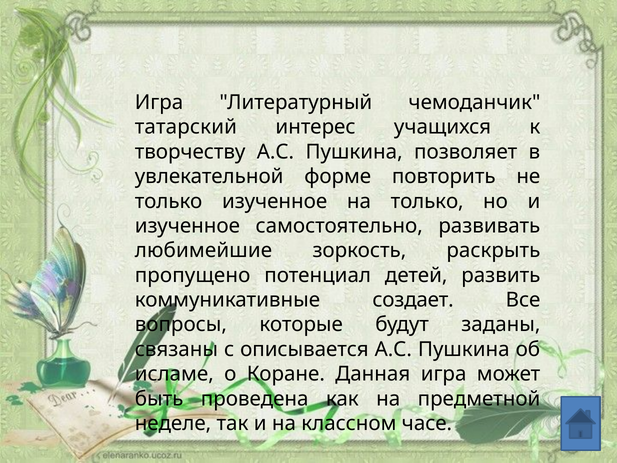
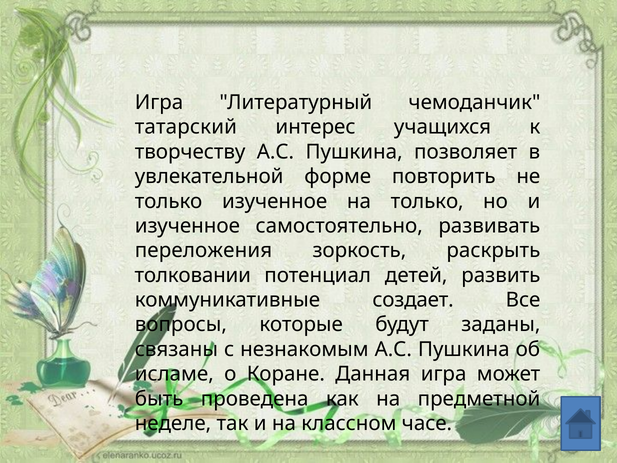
любимейшие: любимейшие -> переложения (203, 250)
пропущено: пропущено -> толковании (193, 275)
описывается: описывается -> незнакомым (304, 349)
